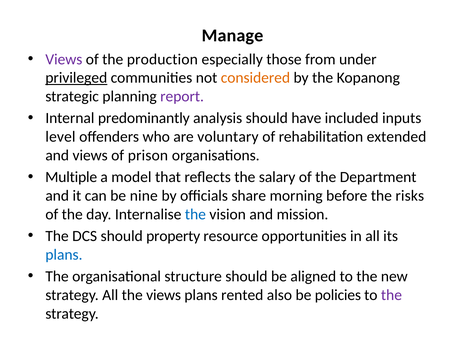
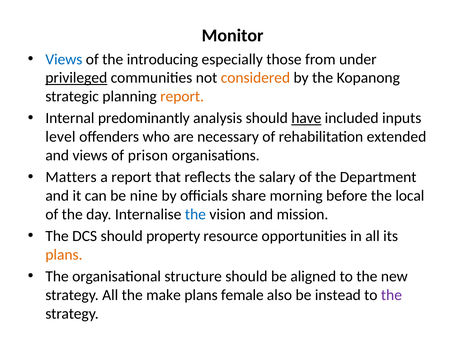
Manage: Manage -> Monitor (233, 35)
Views colour: purple -> blue (64, 59)
production: production -> introducing (162, 59)
report colour: purple -> orange (182, 96)
have underline: none -> present (306, 118)
voluntary: voluntary -> necessary (228, 137)
Multiple: Multiple -> Matters (71, 177)
a model: model -> report (131, 177)
risks: risks -> local (410, 196)
plans colour: blue -> orange (64, 254)
the views: views -> make (164, 295)
rented: rented -> female (242, 295)
policies: policies -> instead (338, 295)
